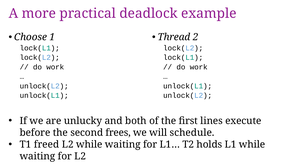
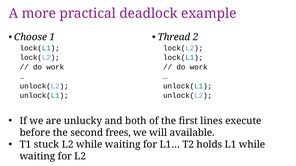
schedule: schedule -> available (192, 133)
freed: freed -> stuck (47, 145)
